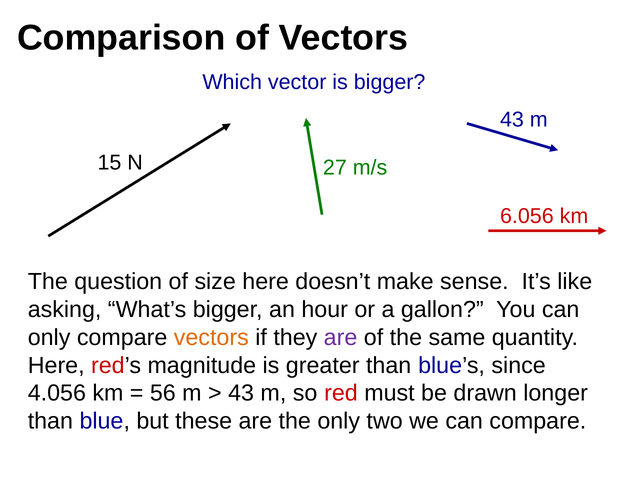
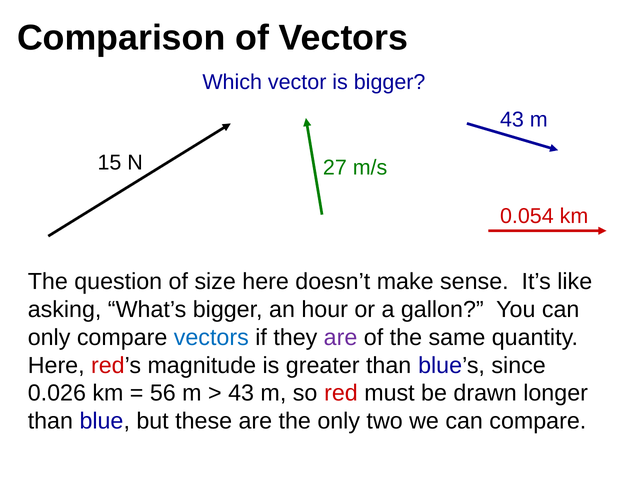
6.056: 6.056 -> 0.054 (527, 216)
vectors colour: orange -> blue (211, 337)
4.056: 4.056 -> 0.026 (57, 393)
